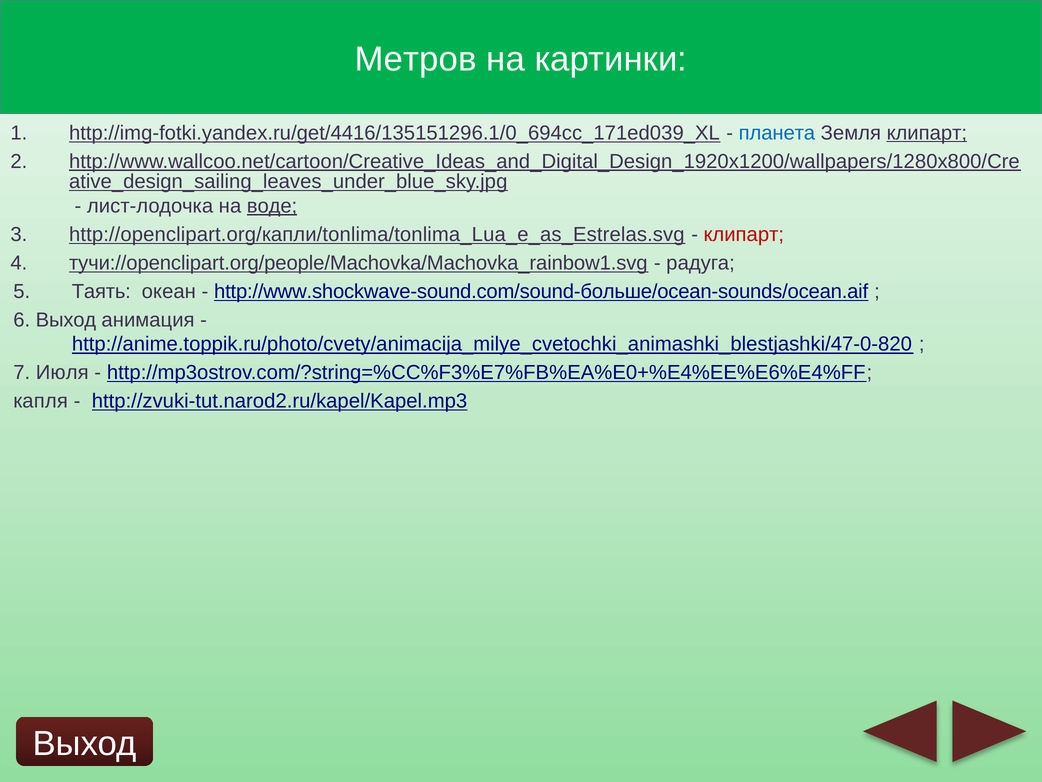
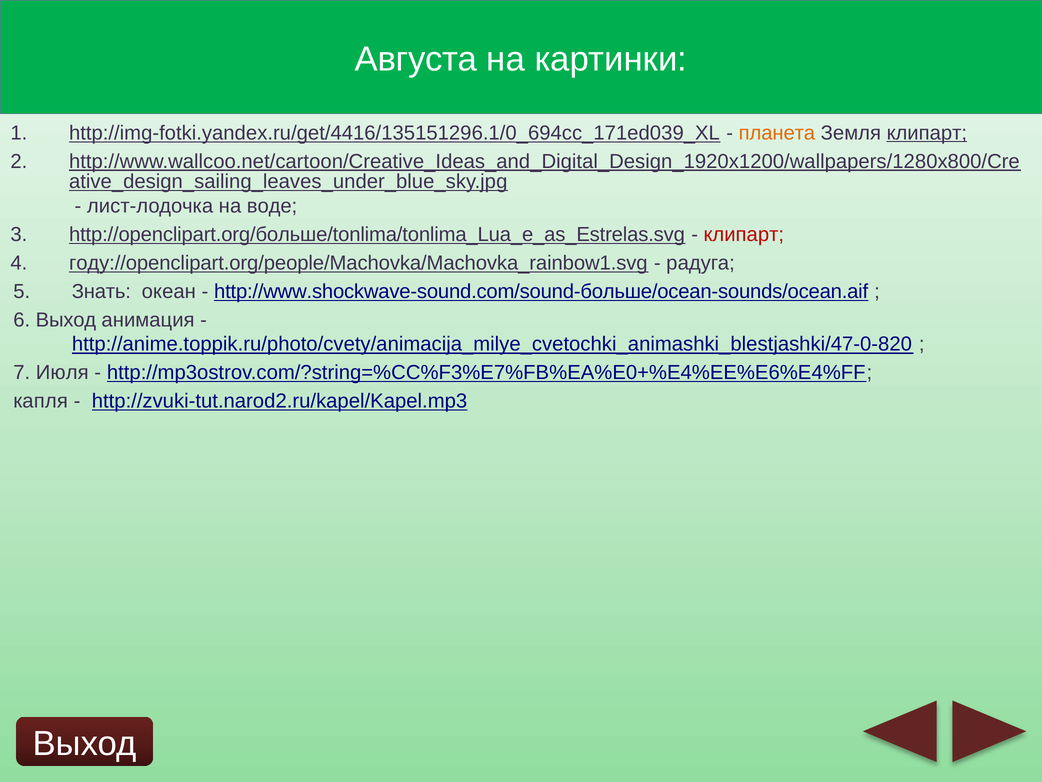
Метров: Метров -> Августа (416, 59)
планета colour: blue -> orange (777, 133)
воде underline: present -> none (272, 206)
http://openclipart.org/капли/tonlima/tonlima_Lua_e_as_Estrelas.svg: http://openclipart.org/капли/tonlima/tonlima_Lua_e_as_Estrelas.svg -> http://openclipart.org/больше/tonlima/tonlima_Lua_e_as_Estrelas.svg (377, 234)
тучи://openclipart.org/people/Machovka/Machovka_rainbow1.svg: тучи://openclipart.org/people/Machovka/Machovka_rainbow1.svg -> году://openclipart.org/people/Machovka/Machovka_rainbow1.svg (358, 263)
Таять: Таять -> Знать (101, 291)
